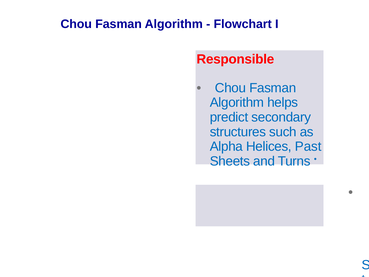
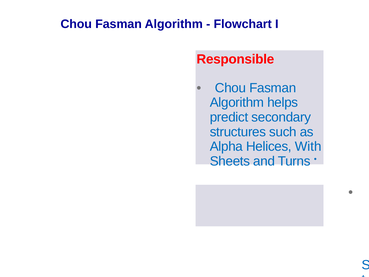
Past: Past -> With (308, 146)
